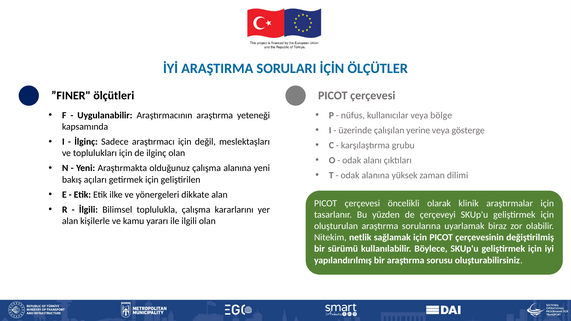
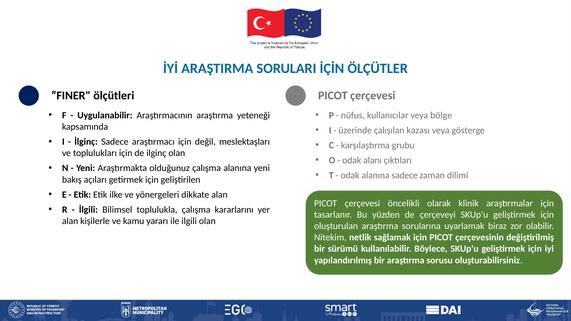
yerine: yerine -> kazası (418, 130)
alanına yüksek: yüksek -> sadece (405, 175)
